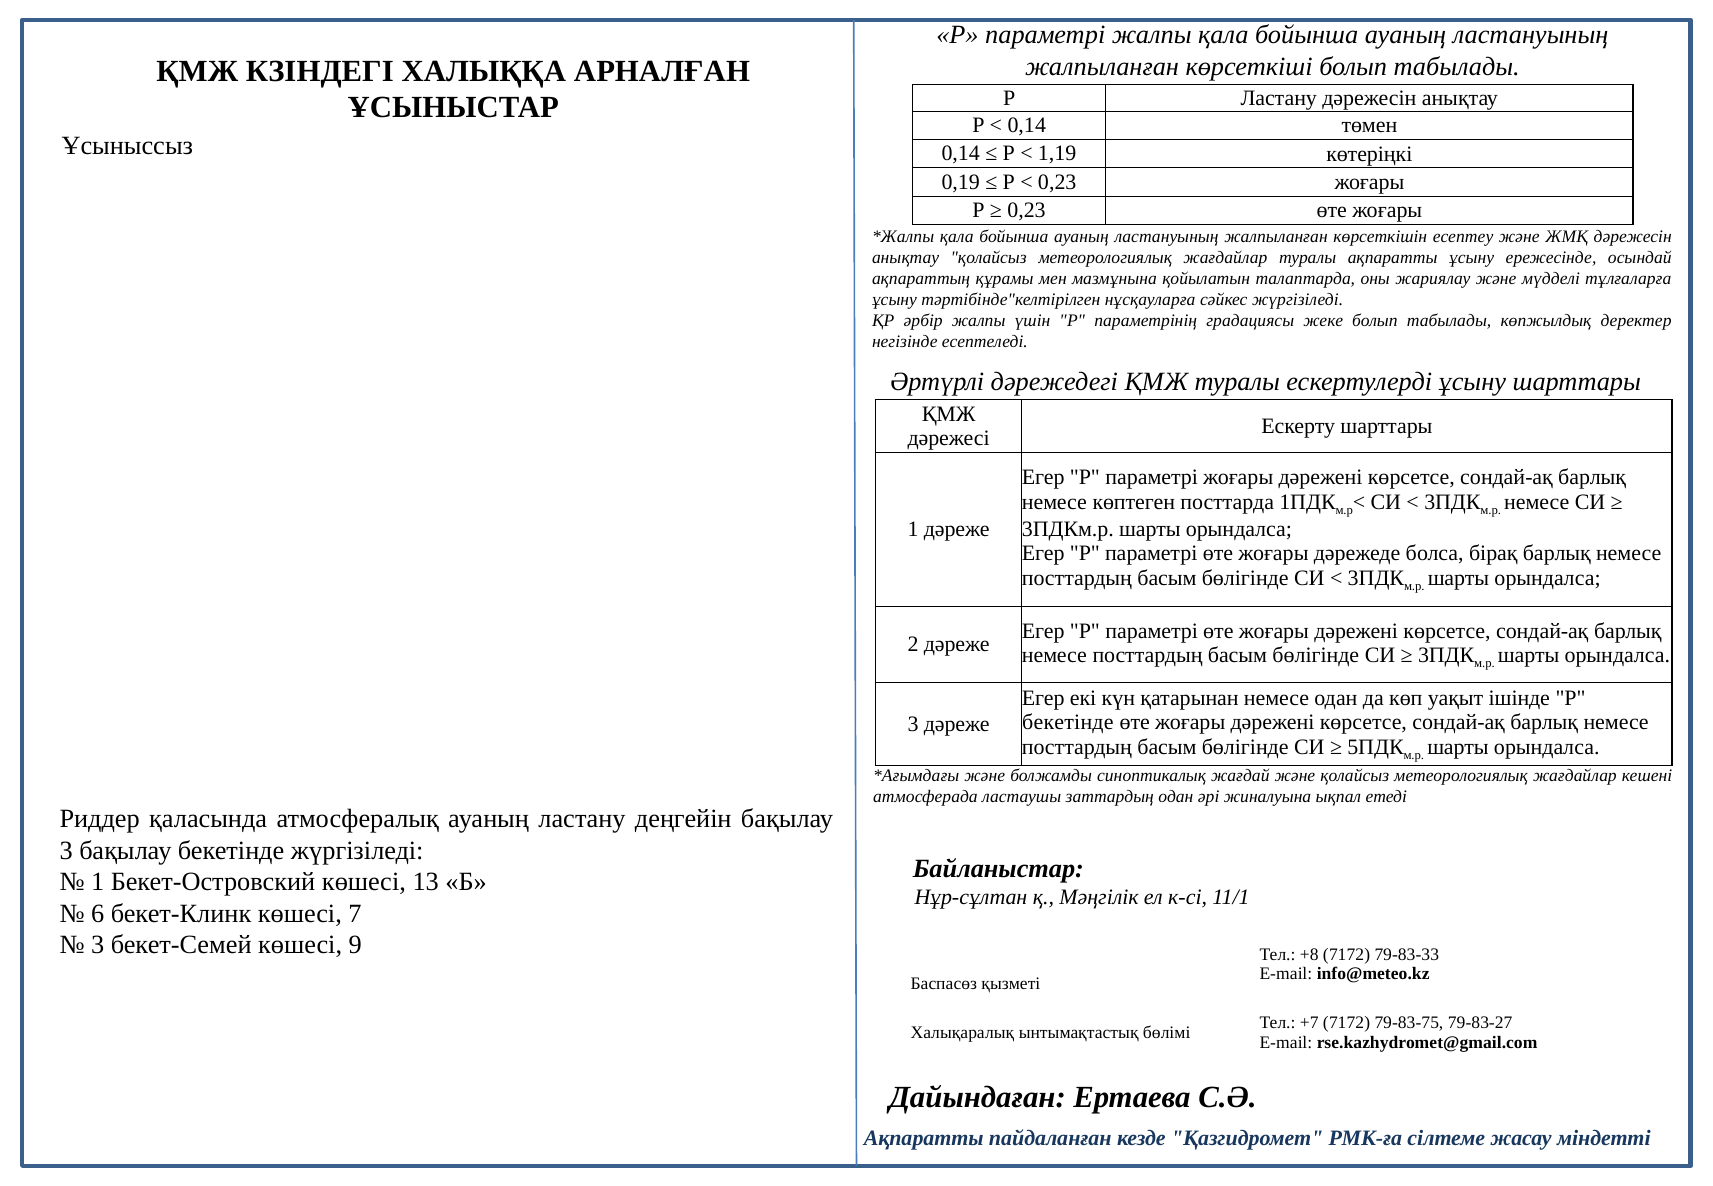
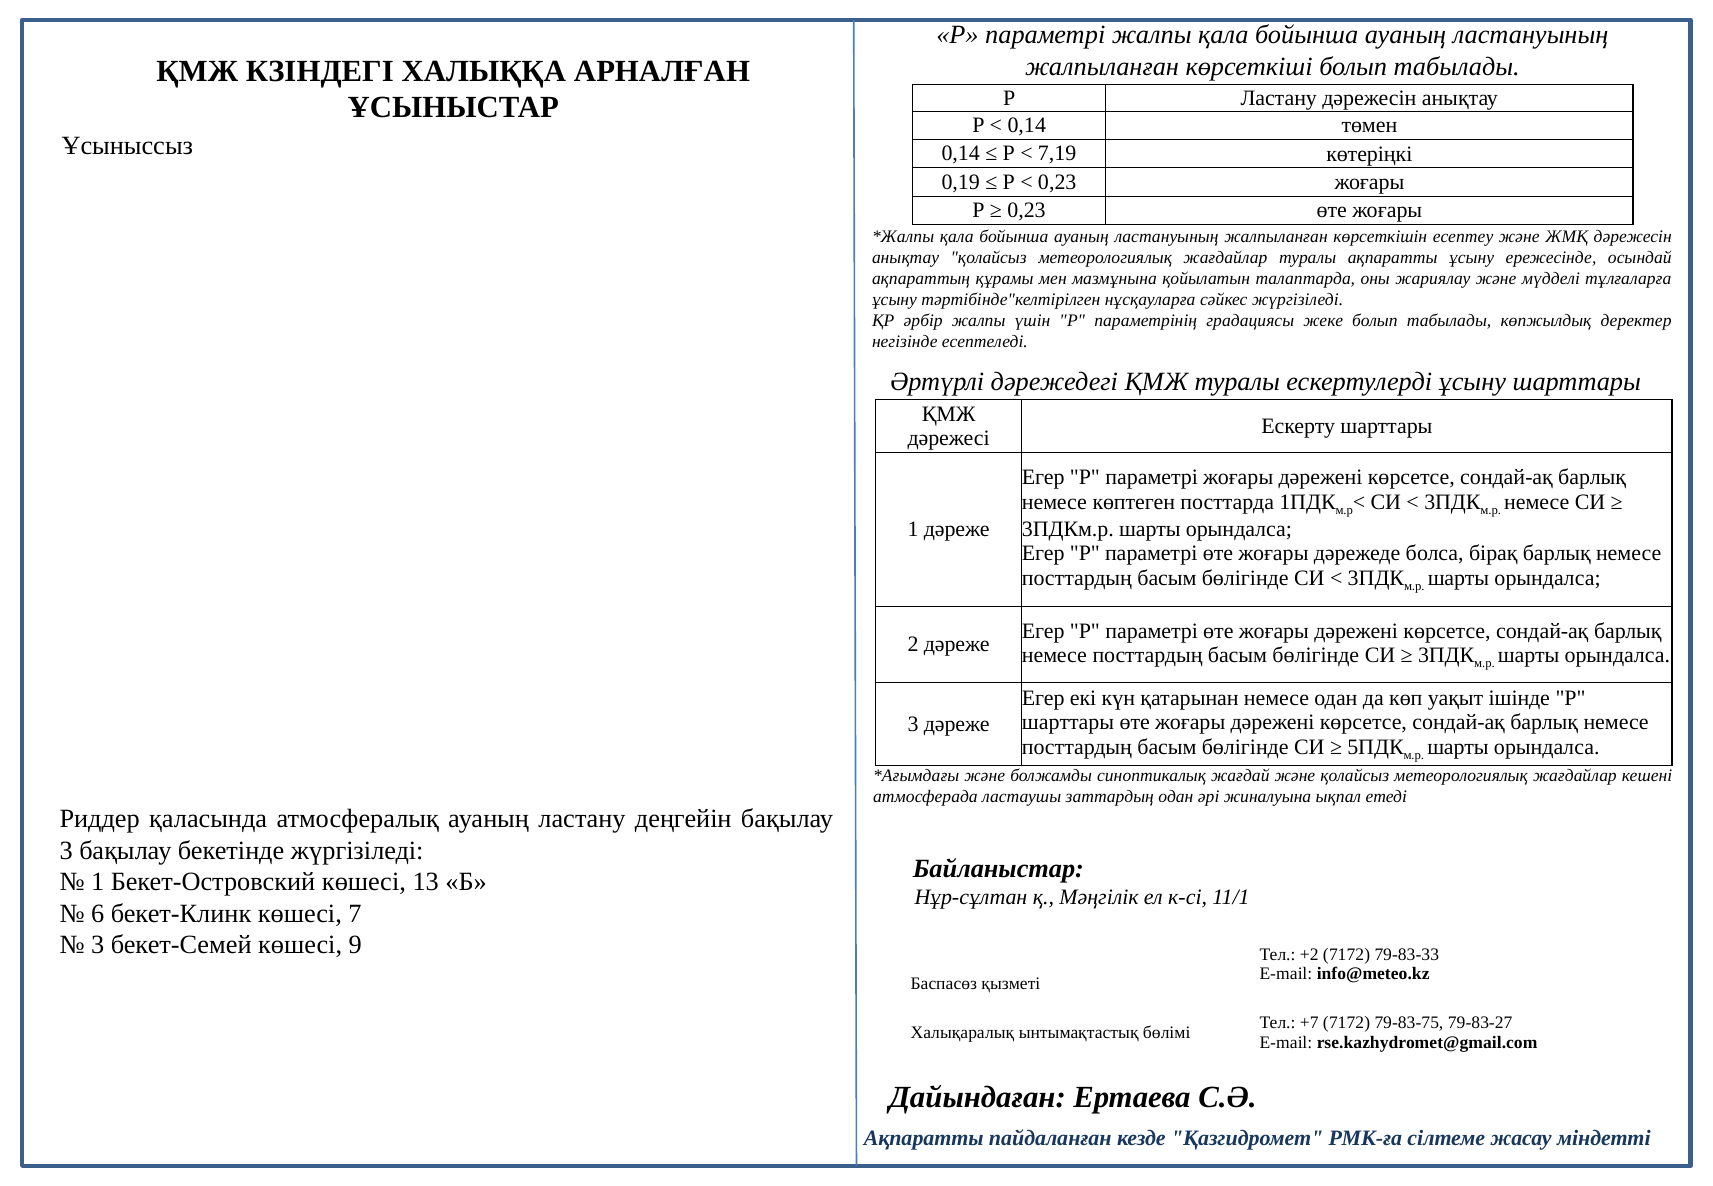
1,19: 1,19 -> 7,19 (1057, 153)
бекетінде: бекетінде -> шарттары (1068, 723)
+8: +8 -> +2 (1309, 955)
